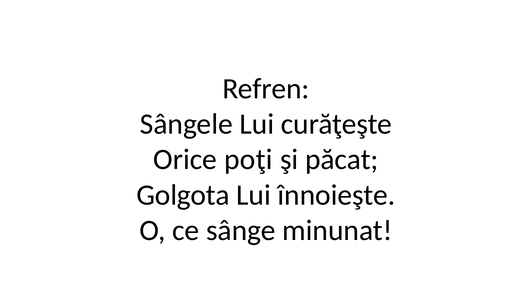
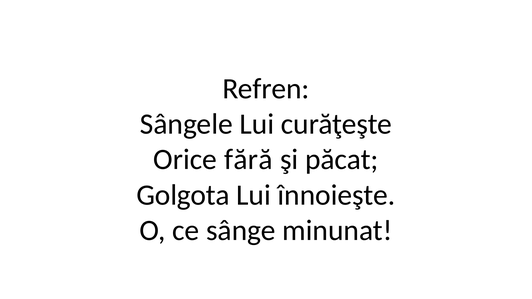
poţi: poţi -> fără (248, 160)
